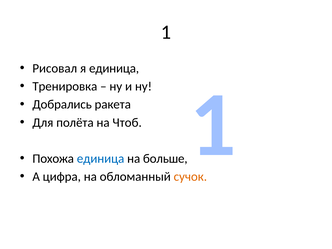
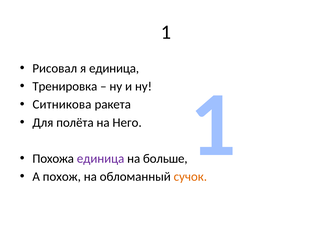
Добрались: Добрались -> Ситникова (62, 104)
Чтоб: Чтоб -> Него (127, 123)
единица colour: blue -> purple (101, 159)
цифра: цифра -> похож (62, 177)
